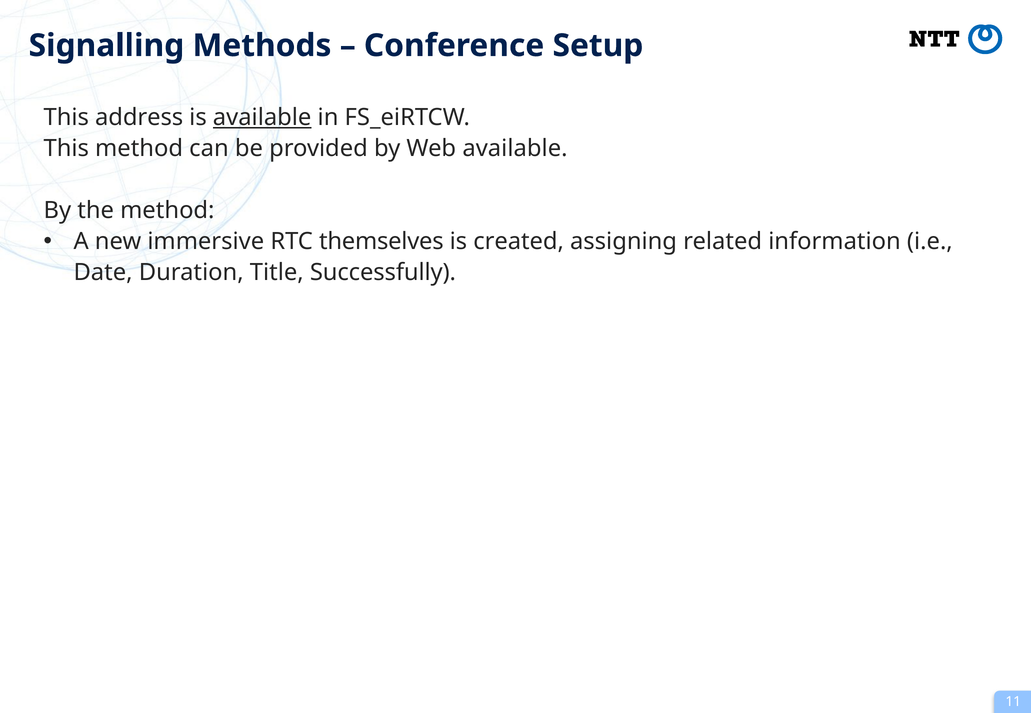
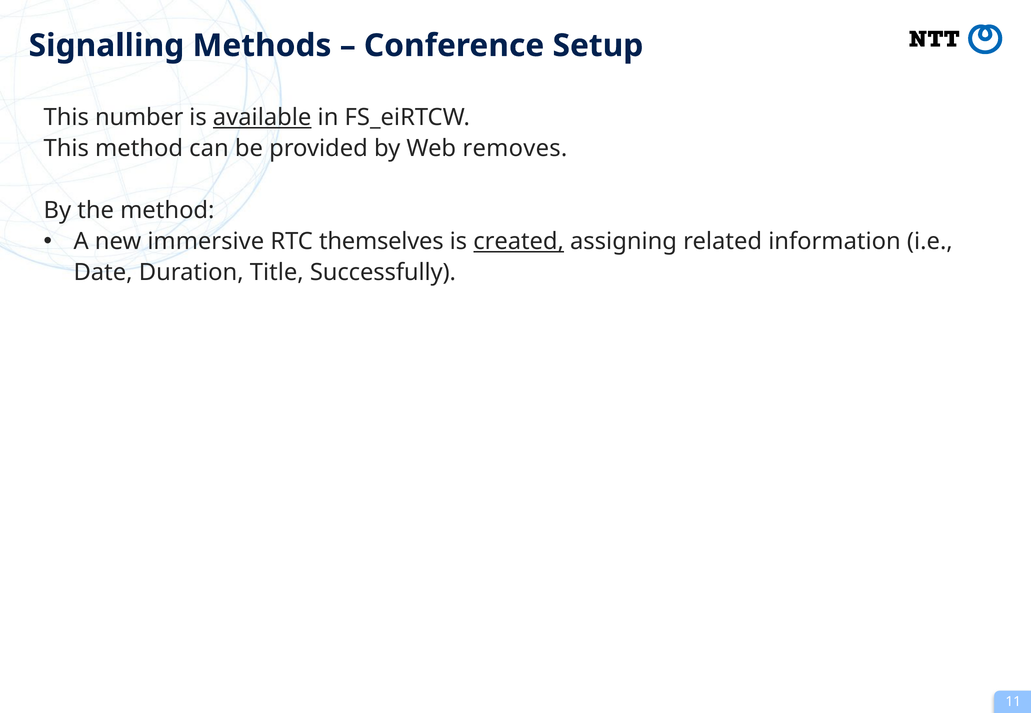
address: address -> number (139, 118)
Web available: available -> removes (515, 149)
created underline: none -> present (519, 242)
